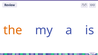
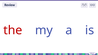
the colour: orange -> red (13, 30)
